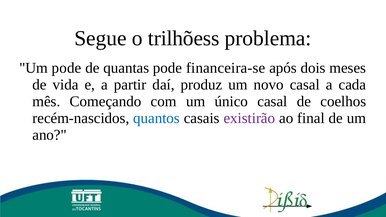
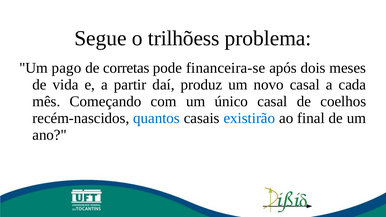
Um pode: pode -> pago (67, 68)
quantas: quantas -> corretas (126, 68)
existirão colour: purple -> blue (249, 118)
